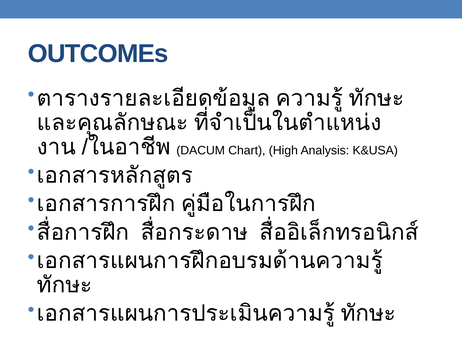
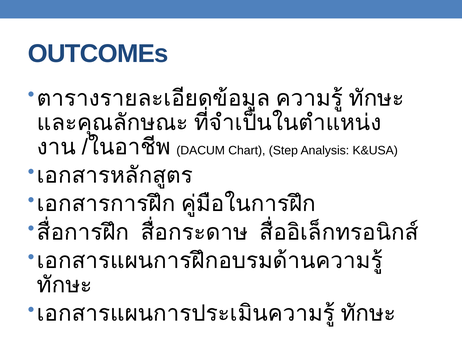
High: High -> Step (283, 150)
